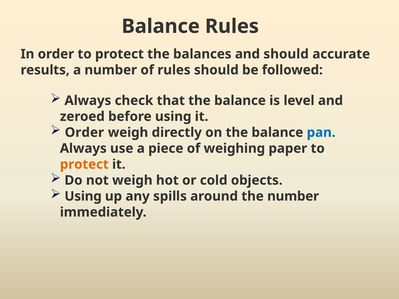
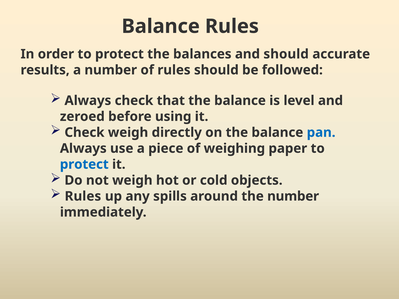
Order: Order -> Check (84, 133)
protect colour: orange -> blue (84, 164)
Using: Using -> Rules (83, 196)
